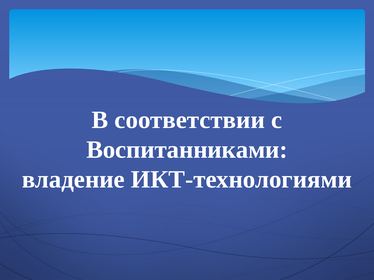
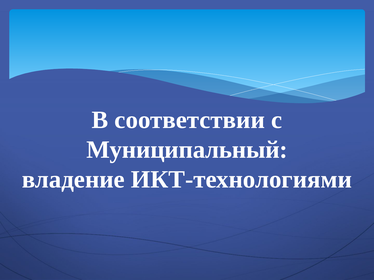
Воспитанниками: Воспитанниками -> Муниципальный (187, 150)
